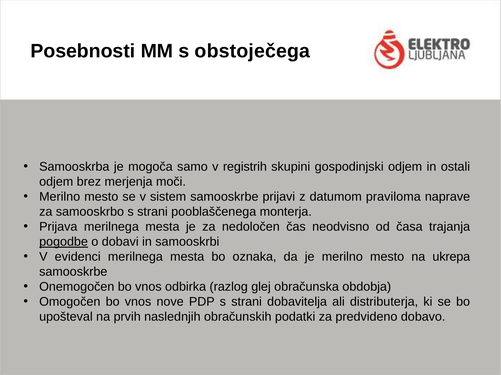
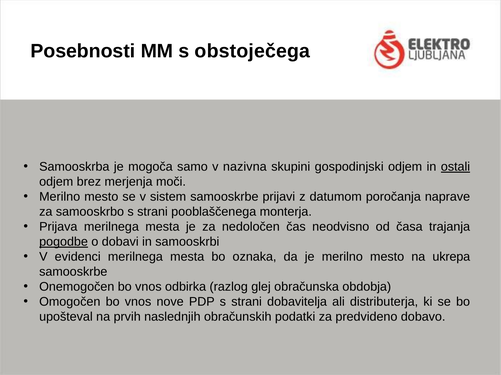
registrih: registrih -> nazivna (245, 167)
ostali underline: none -> present (455, 167)
praviloma: praviloma -> poročanja (393, 197)
